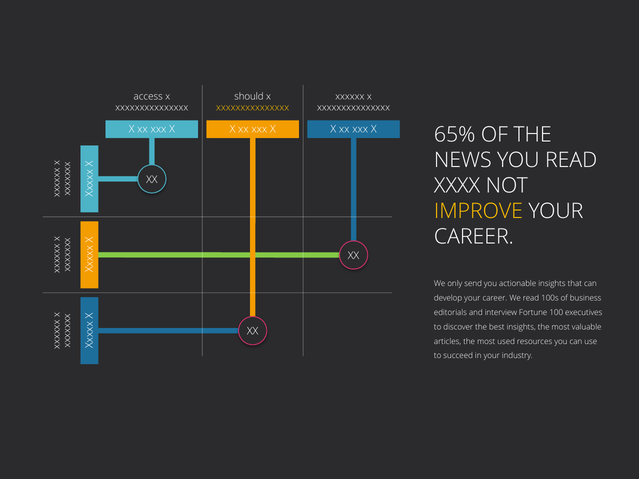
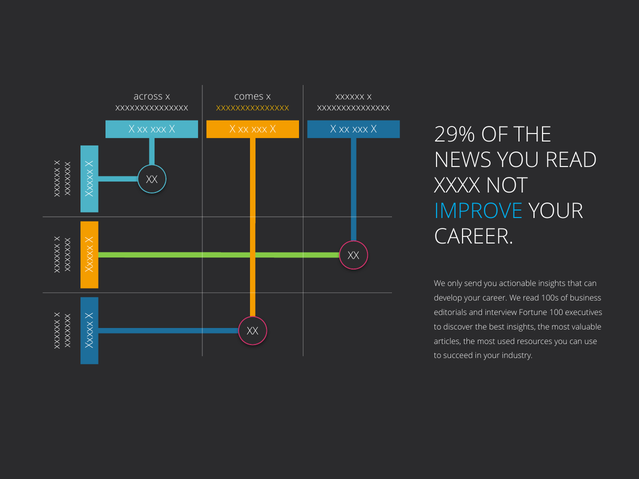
access: access -> across (148, 97)
should: should -> comes (249, 97)
65%: 65% -> 29% (455, 135)
IMPROVE colour: yellow -> light blue (478, 211)
